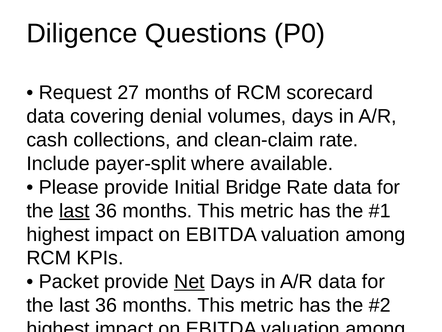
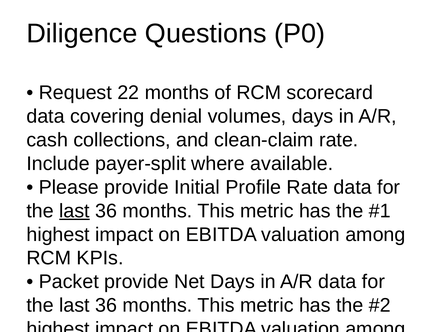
27: 27 -> 22 (128, 93)
Bridge: Bridge -> Profile (253, 187)
Net underline: present -> none (189, 281)
